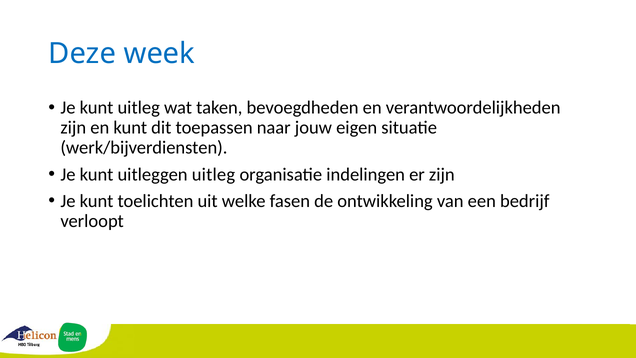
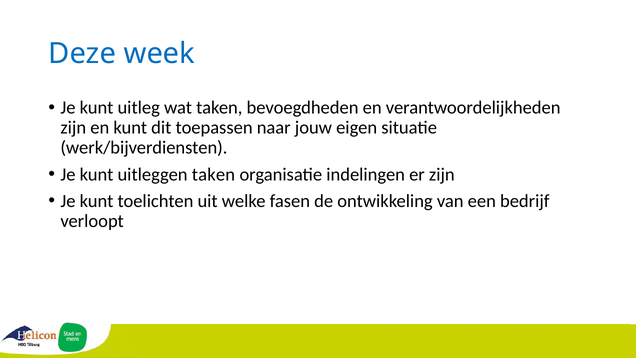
uitleggen uitleg: uitleg -> taken (213, 174)
